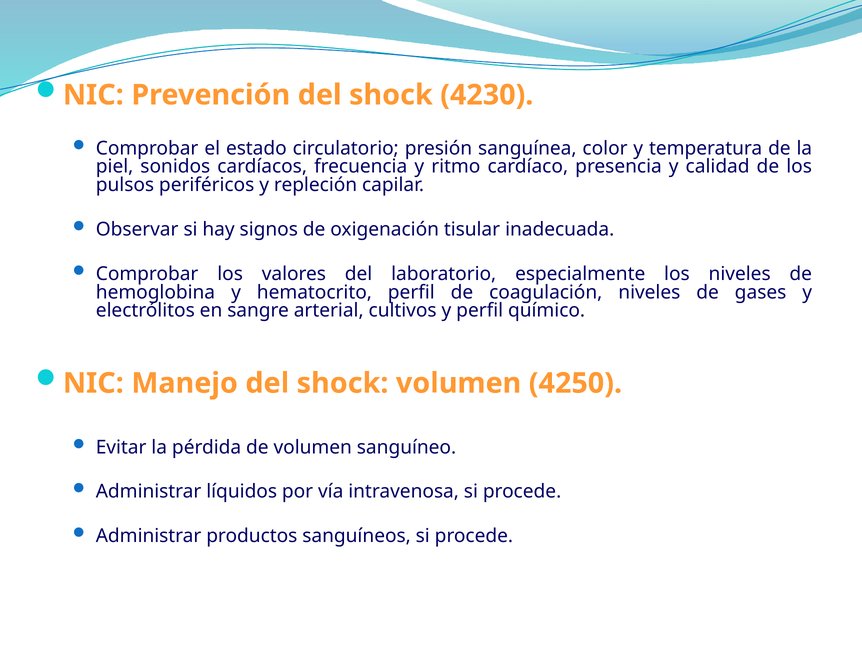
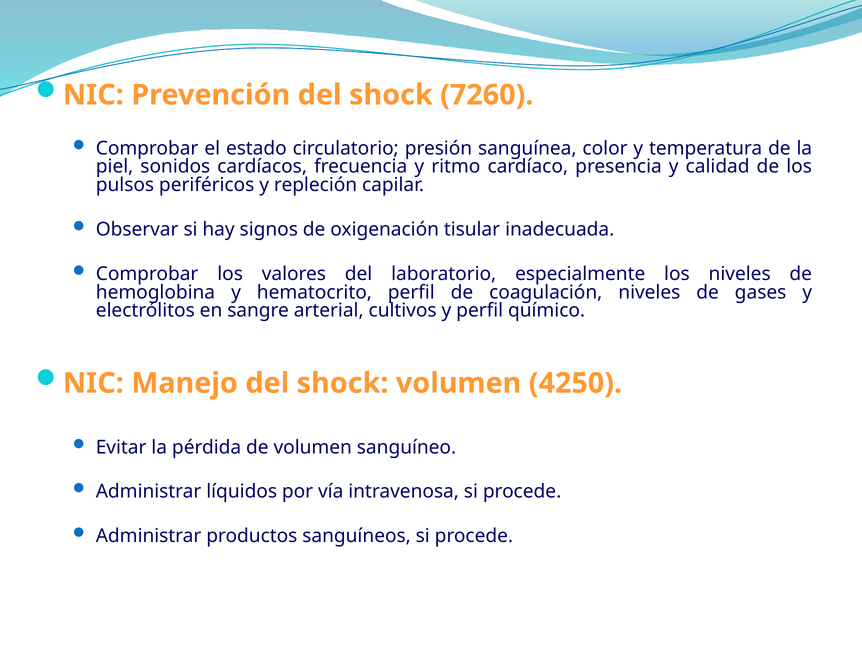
4230: 4230 -> 7260 (487, 95)
